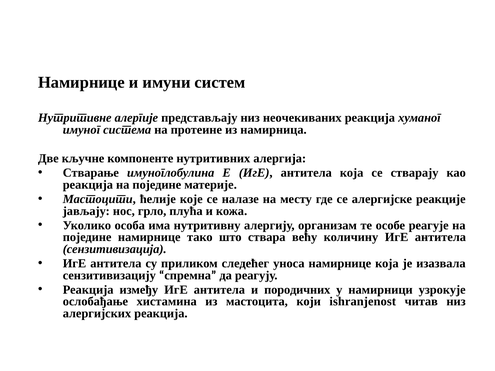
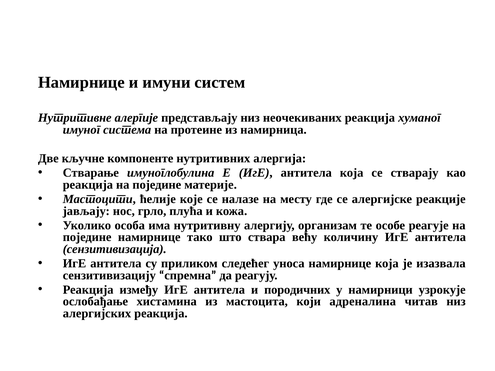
ishranjenost: ishranjenost -> адреналина (363, 302)
